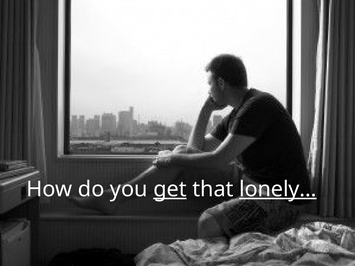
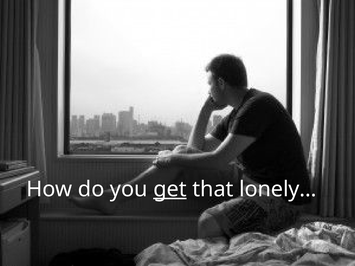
lonely… underline: present -> none (278, 189)
